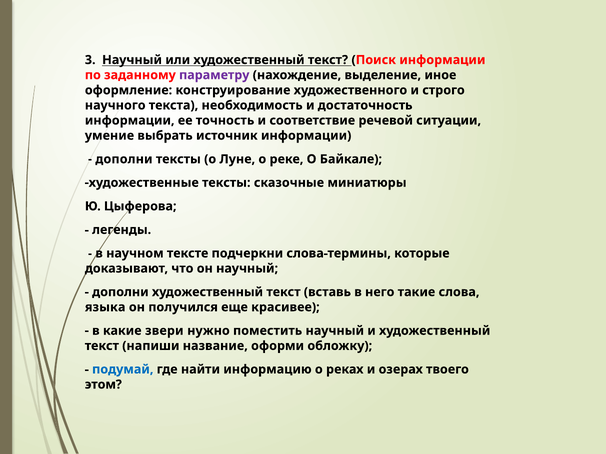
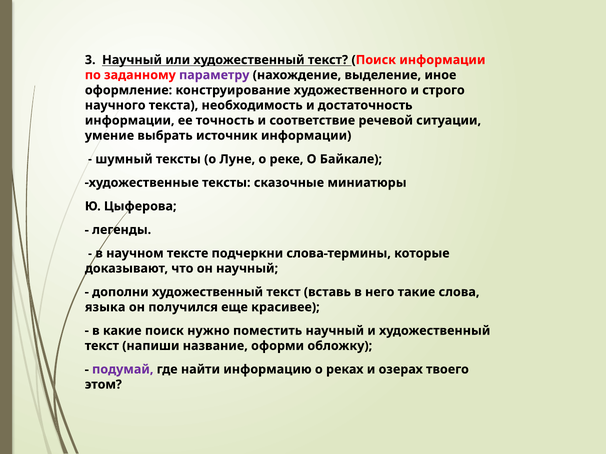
дополни: дополни -> шумный (124, 159)
какие звери: звери -> поиск (164, 331)
подумай colour: blue -> purple (123, 370)
